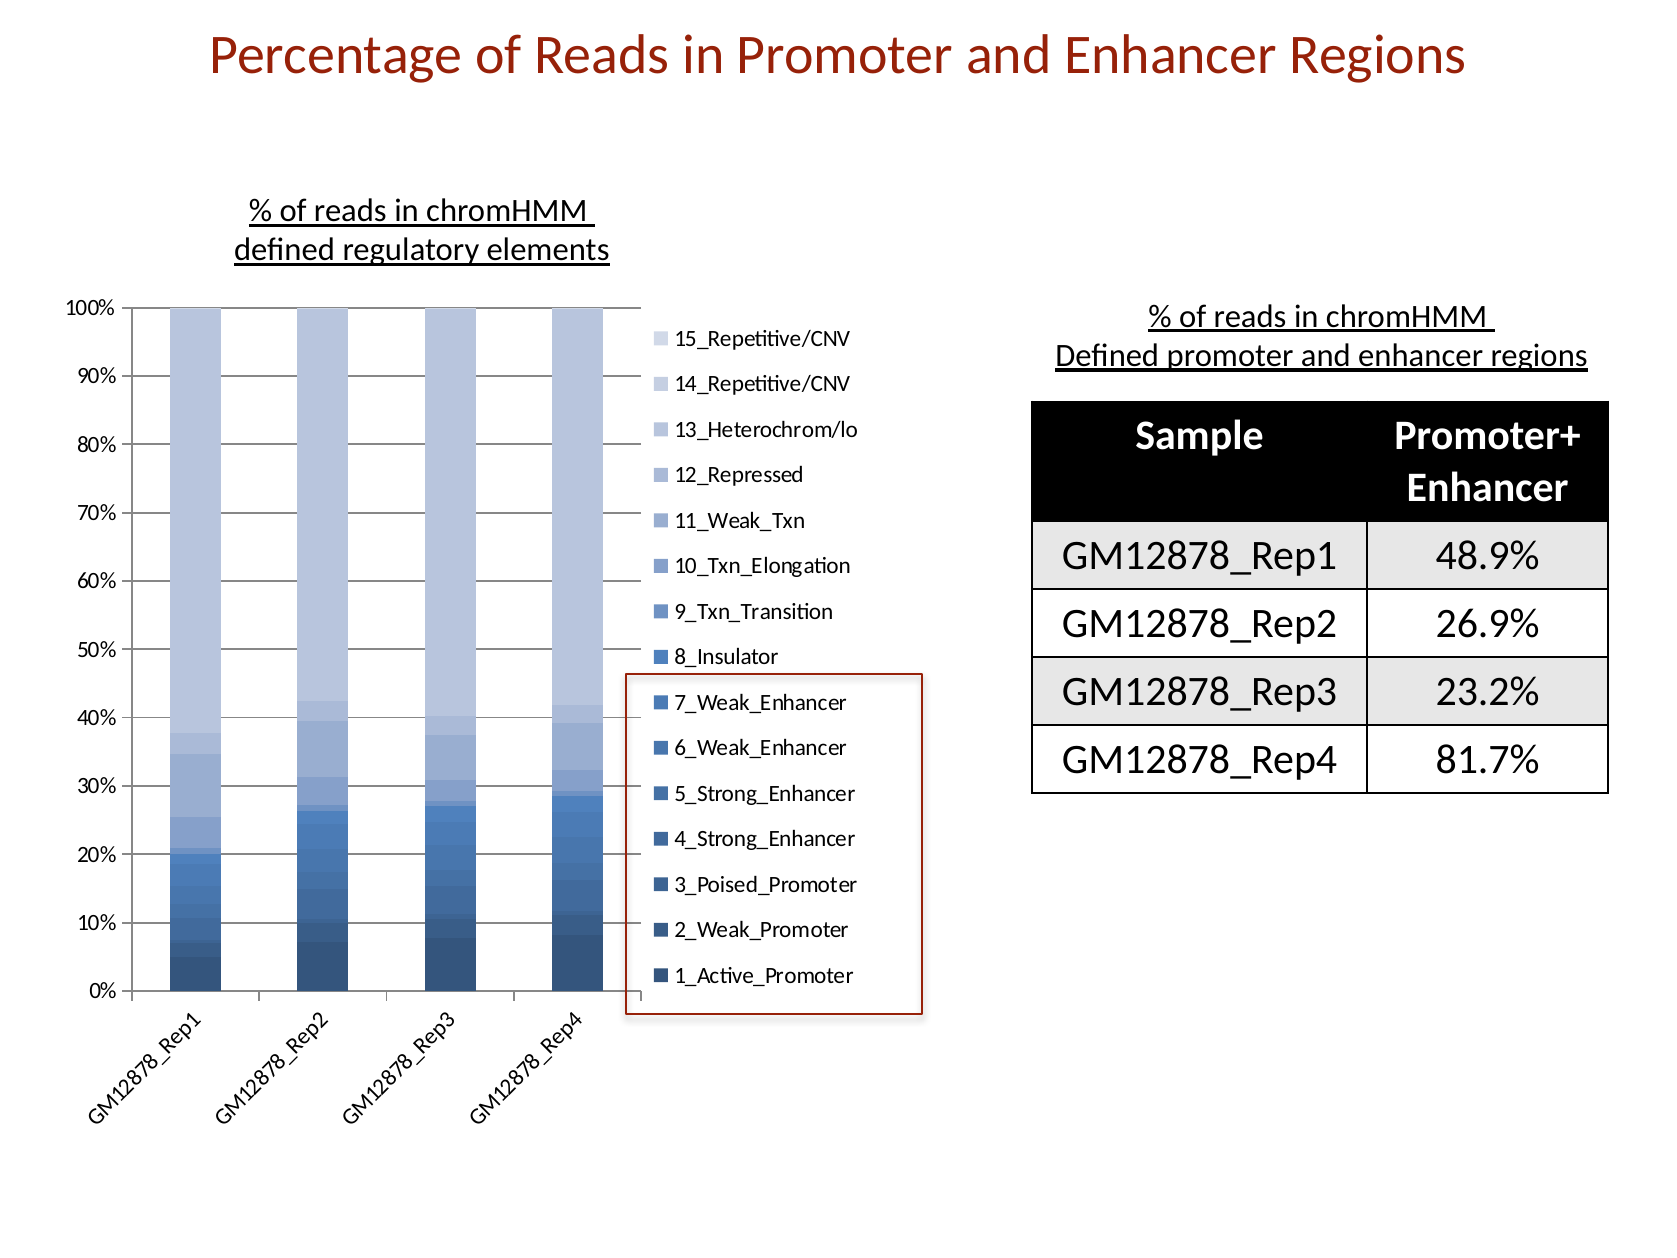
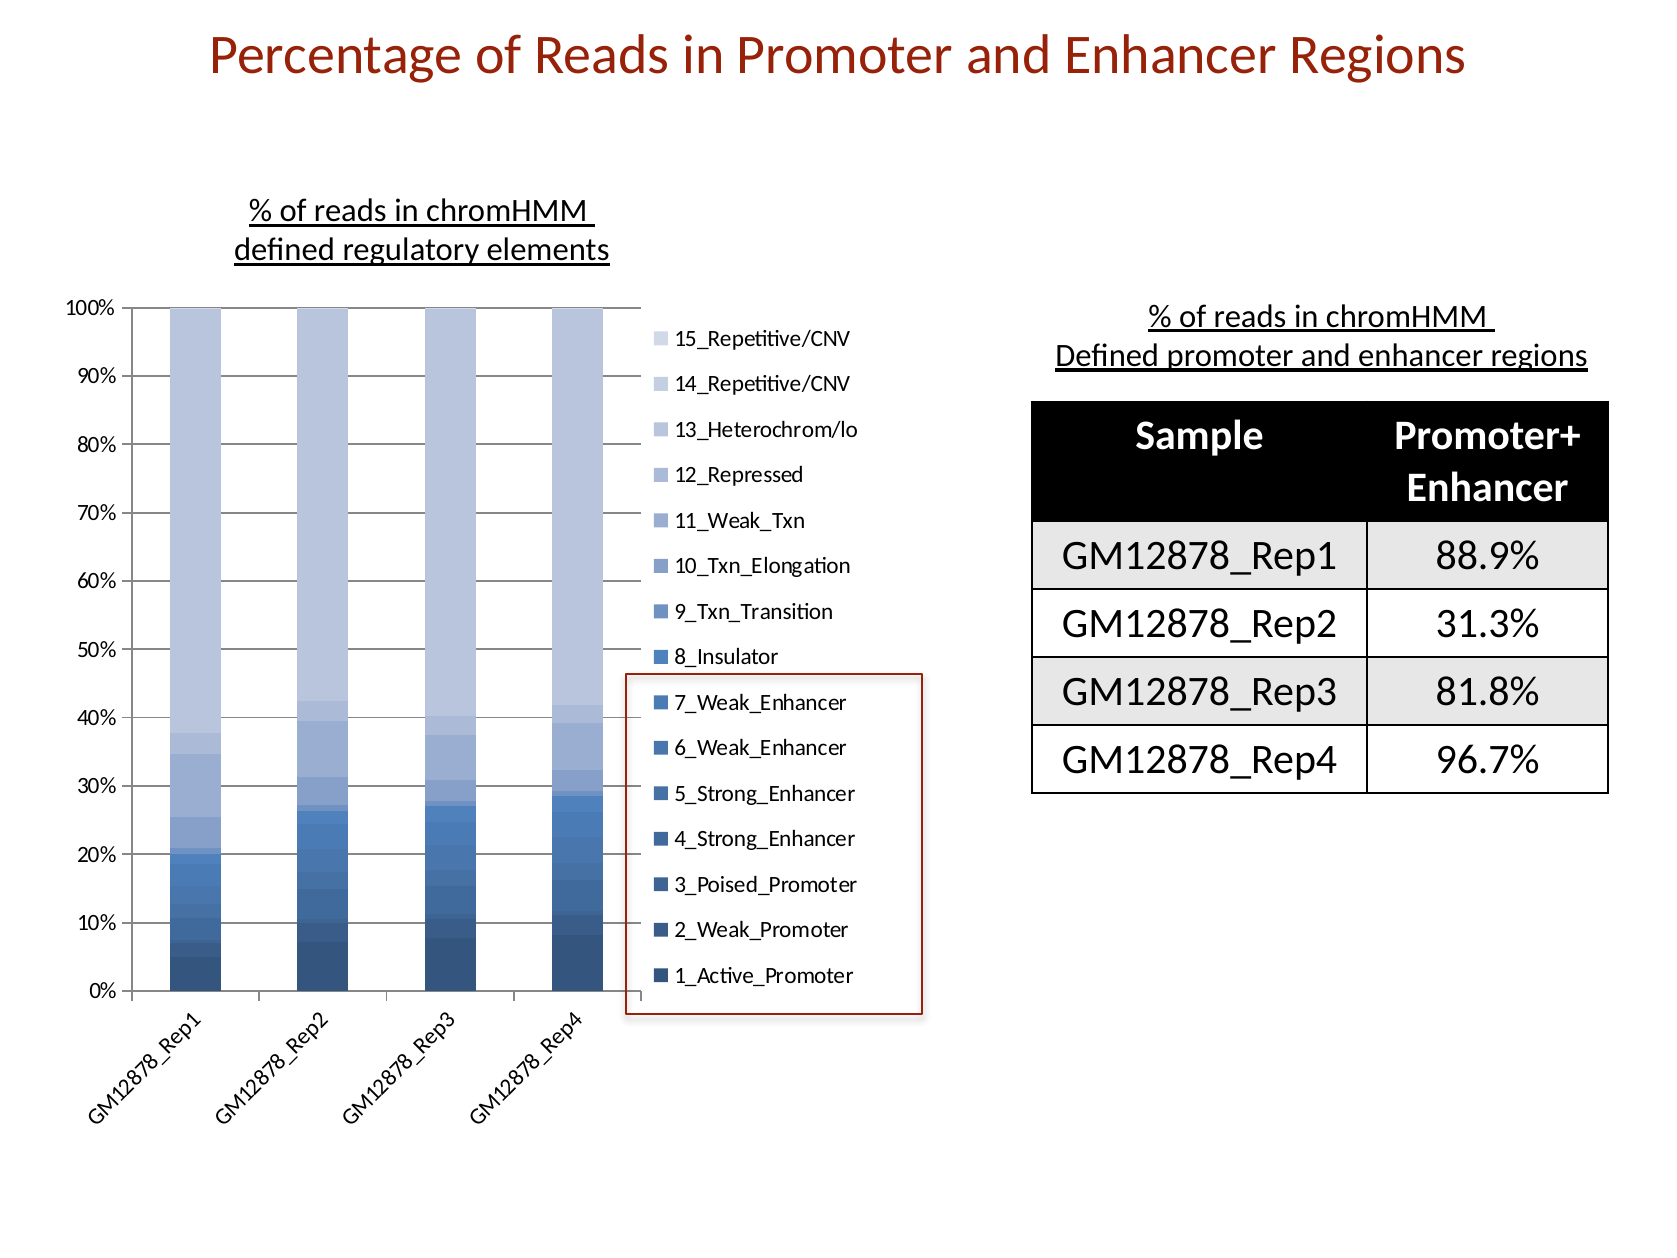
48.9%: 48.9% -> 88.9% (1488, 555)
26.9%: 26.9% -> 31.3% (1488, 623)
23.2%: 23.2% -> 81.8% (1488, 691)
81.7%: 81.7% -> 96.7% (1488, 759)
